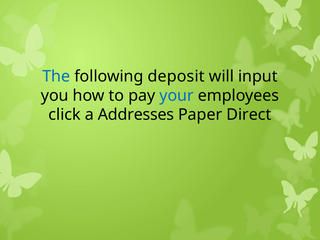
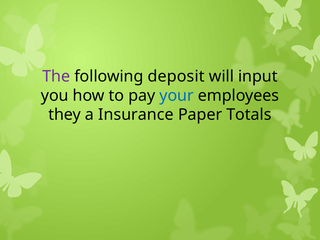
The colour: blue -> purple (56, 76)
click: click -> they (65, 115)
Addresses: Addresses -> Insurance (136, 115)
Direct: Direct -> Totals (249, 115)
